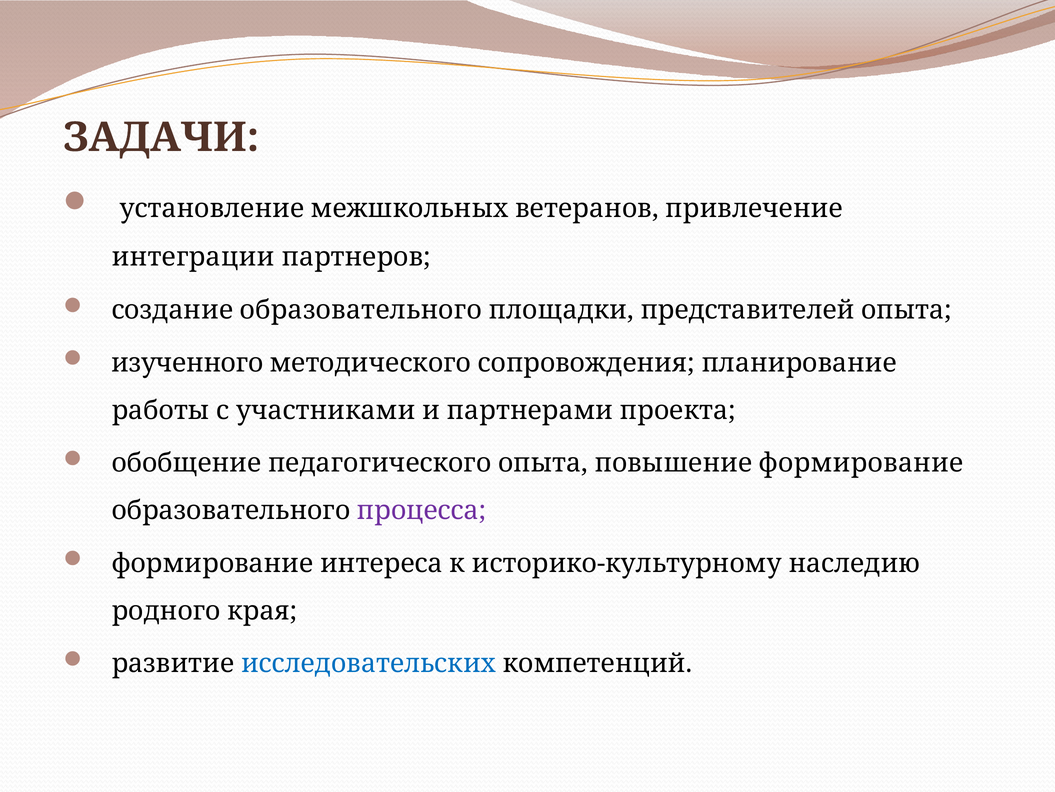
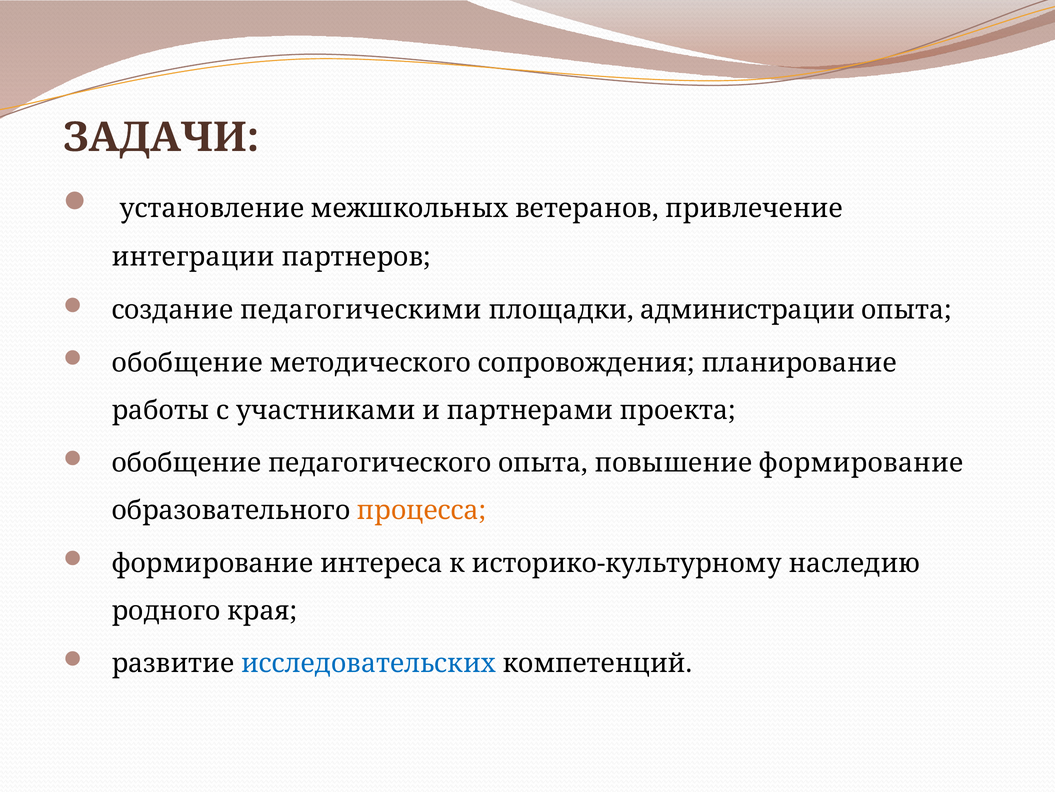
создание образовательного: образовательного -> педагогическими (361, 310)
представителей: представителей -> администрации (748, 310)
изученного: изученного -> обобщение (187, 362)
процесса colour: purple -> orange (422, 510)
